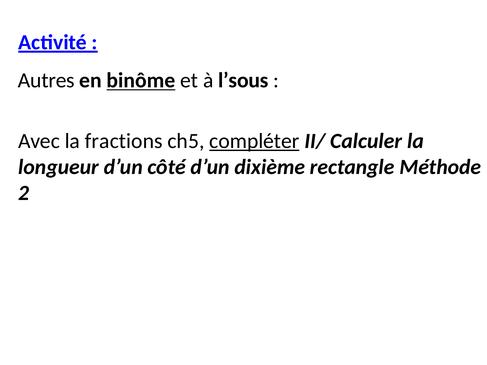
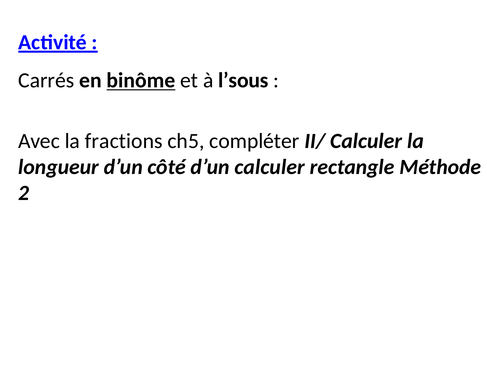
Autres: Autres -> Carrés (46, 81)
compléter underline: present -> none (254, 141)
d’un dixième: dixième -> calculer (270, 167)
